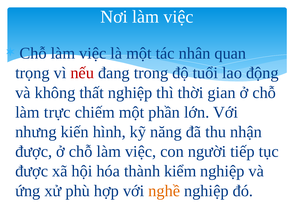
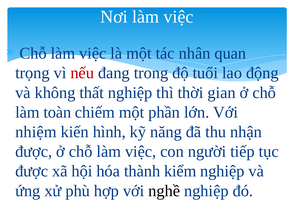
trực: trực -> toàn (57, 112)
nhưng: nhưng -> nhiệm (36, 132)
nghề colour: orange -> black (164, 190)
